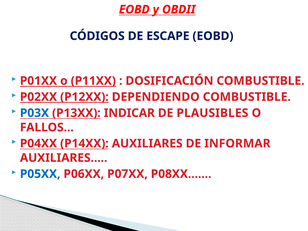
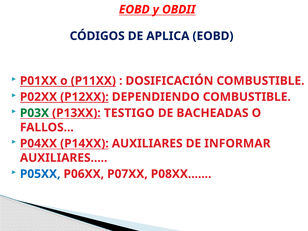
ESCAPE: ESCAPE -> APLICA (168, 36)
P03X colour: blue -> green (34, 113)
INDICAR: INDICAR -> TESTIGO (129, 113)
PLAUSIBLES: PLAUSIBLES -> BACHEADAS (212, 113)
